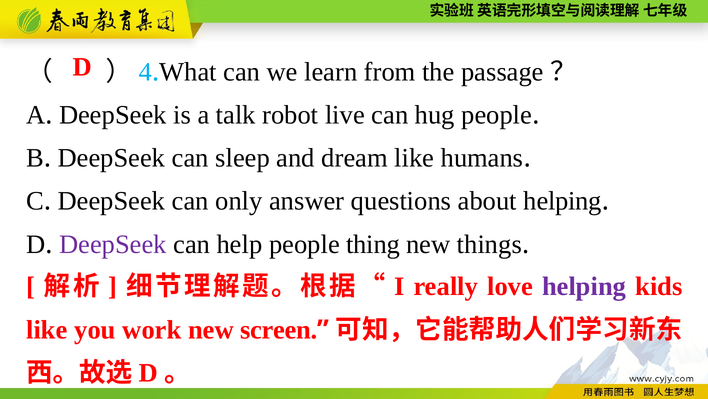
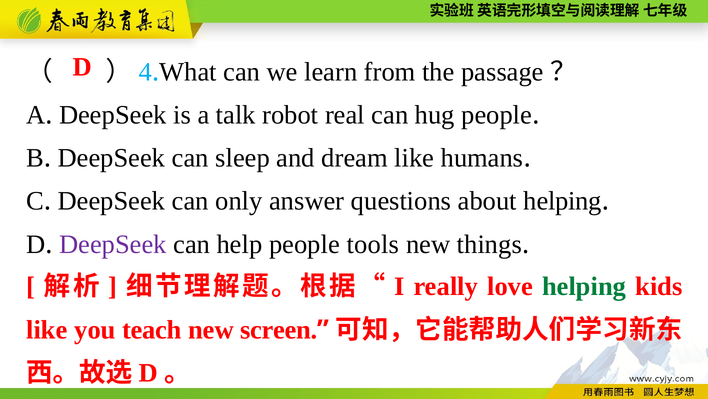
live: live -> real (345, 115)
thing: thing -> tools (373, 244)
helping colour: purple -> green (584, 286)
work: work -> teach (152, 329)
